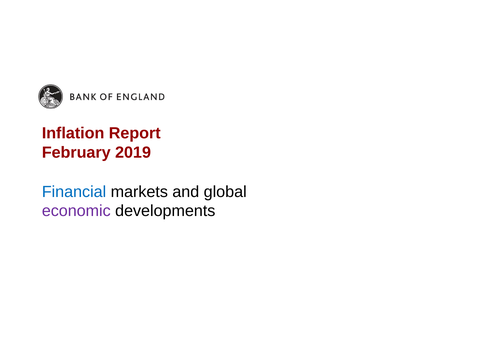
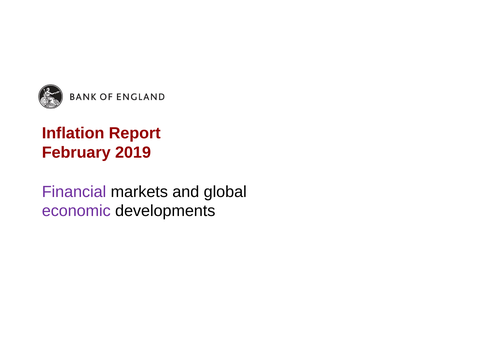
Financial colour: blue -> purple (74, 192)
